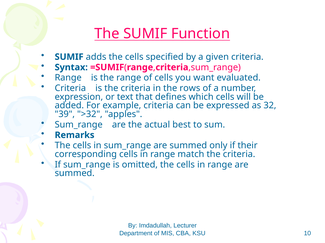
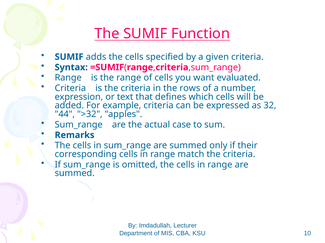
39: 39 -> 44 (65, 115)
best: best -> case (182, 125)
